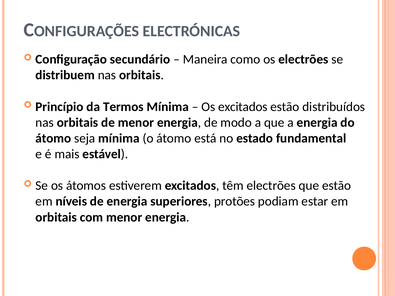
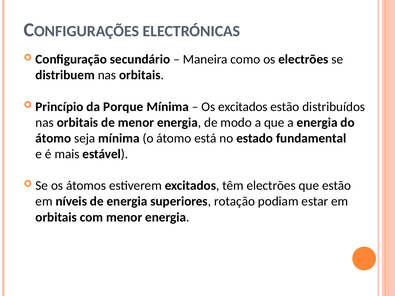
Termos: Termos -> Porque (123, 107)
protões: protões -> rotação (235, 202)
